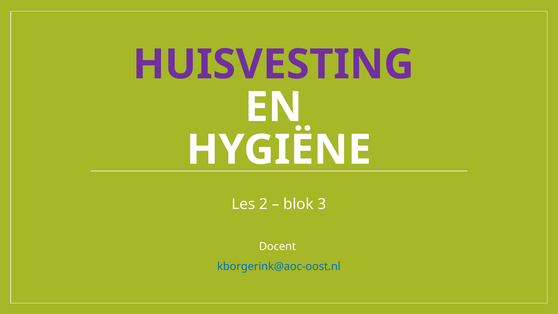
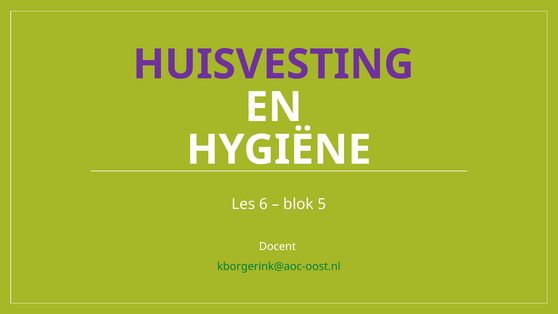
2: 2 -> 6 (263, 204)
3: 3 -> 5 (322, 204)
kborgerink@aoc-oost.nl colour: blue -> green (279, 266)
